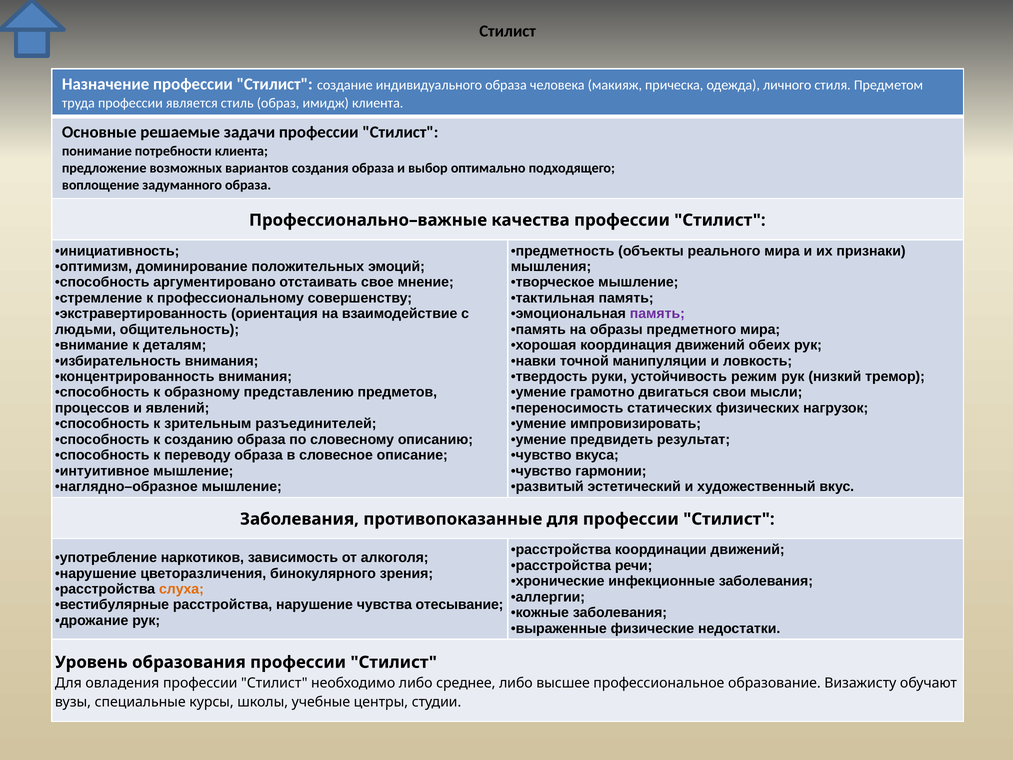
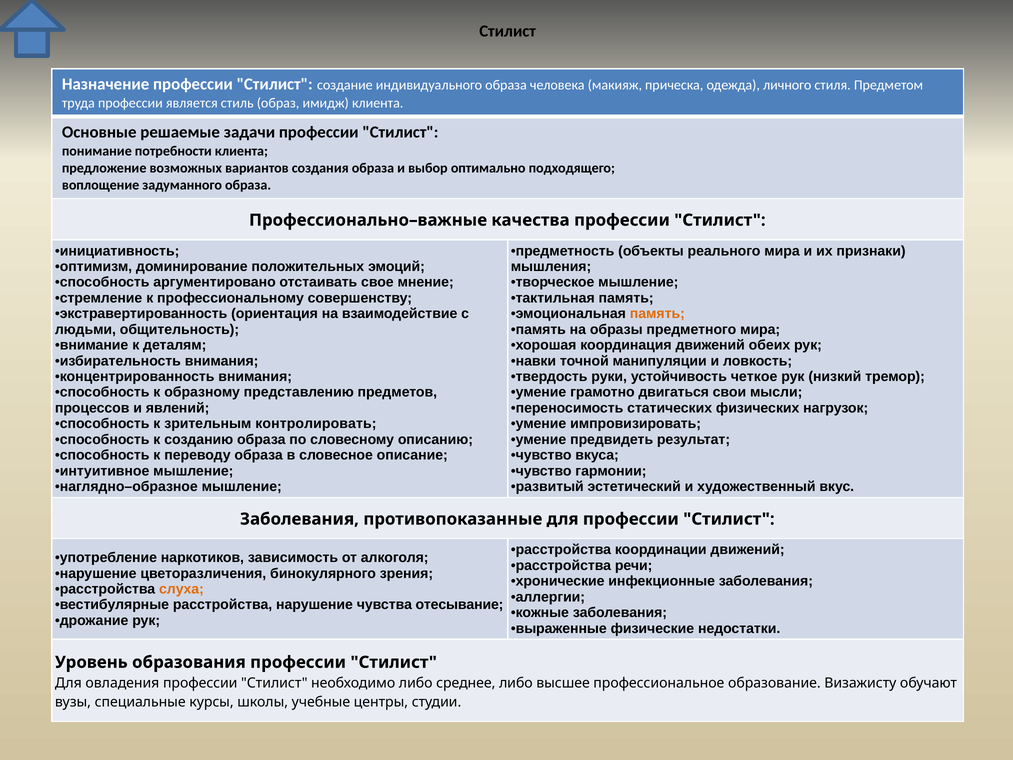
память colour: purple -> orange (657, 314)
режим: режим -> четкое (754, 377)
разъединителей: разъединителей -> контролировать (316, 424)
